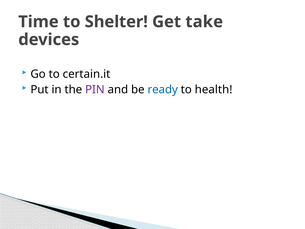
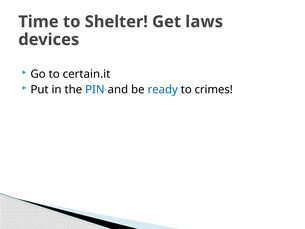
take: take -> laws (204, 22)
PIN colour: purple -> blue (95, 89)
health: health -> crimes (214, 89)
